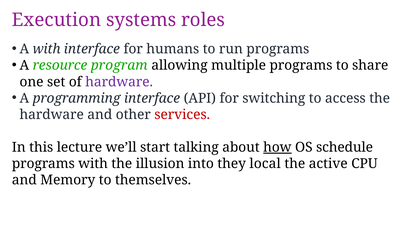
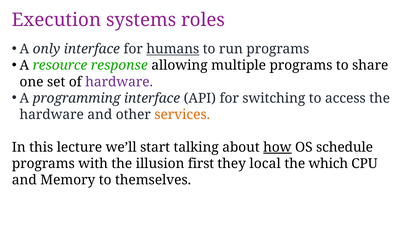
A with: with -> only (46, 49)
humans underline: none -> present (173, 49)
program: program -> response (119, 66)
services colour: red -> orange (182, 115)
into: into -> first (201, 164)
active: active -> which (328, 164)
